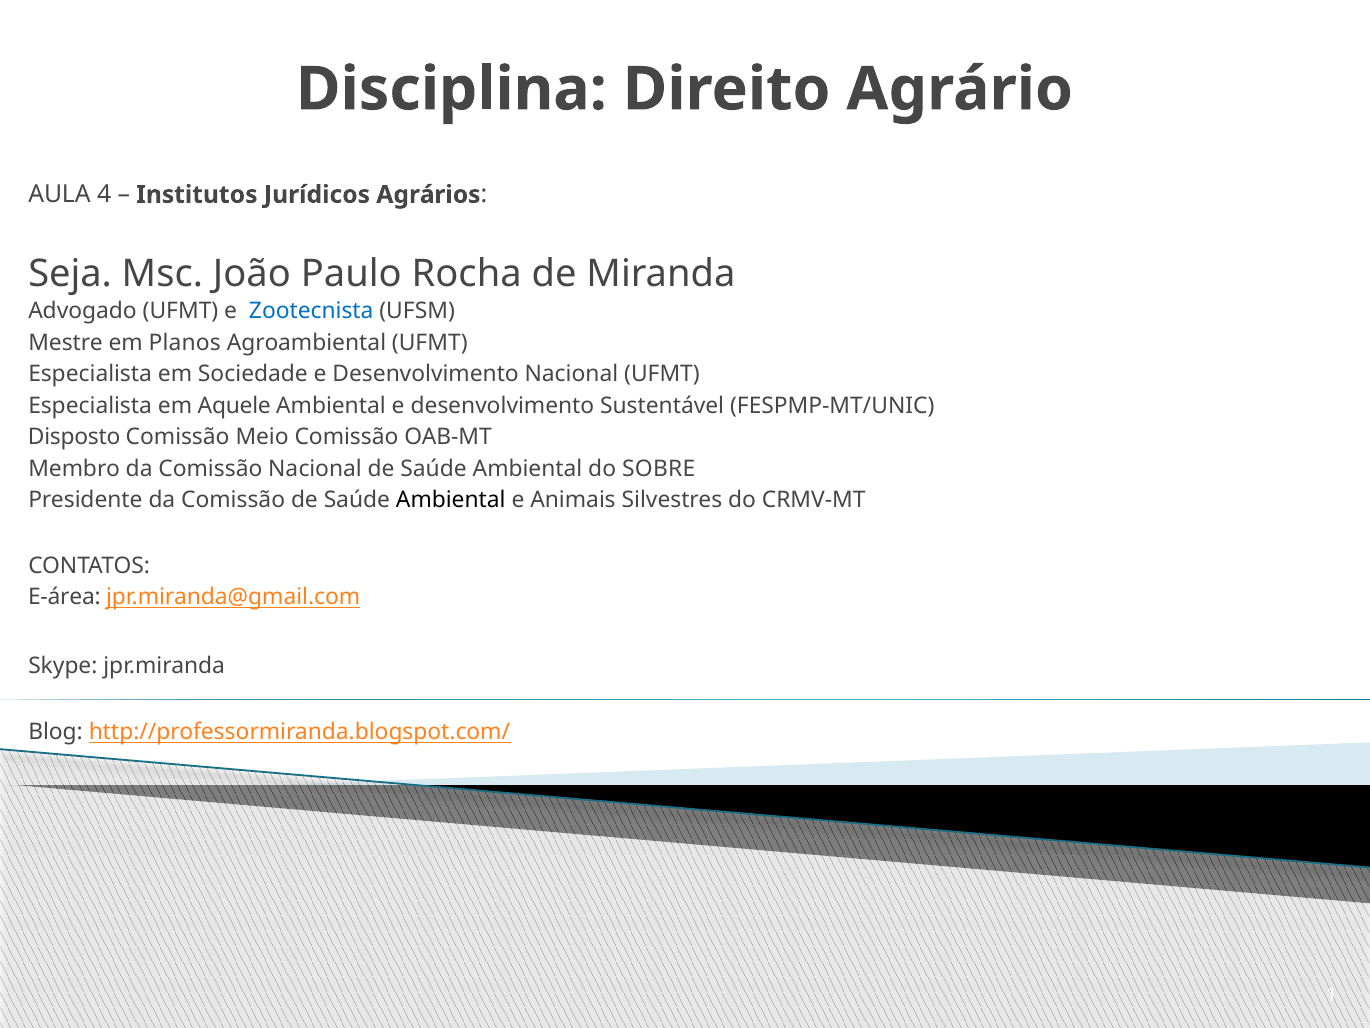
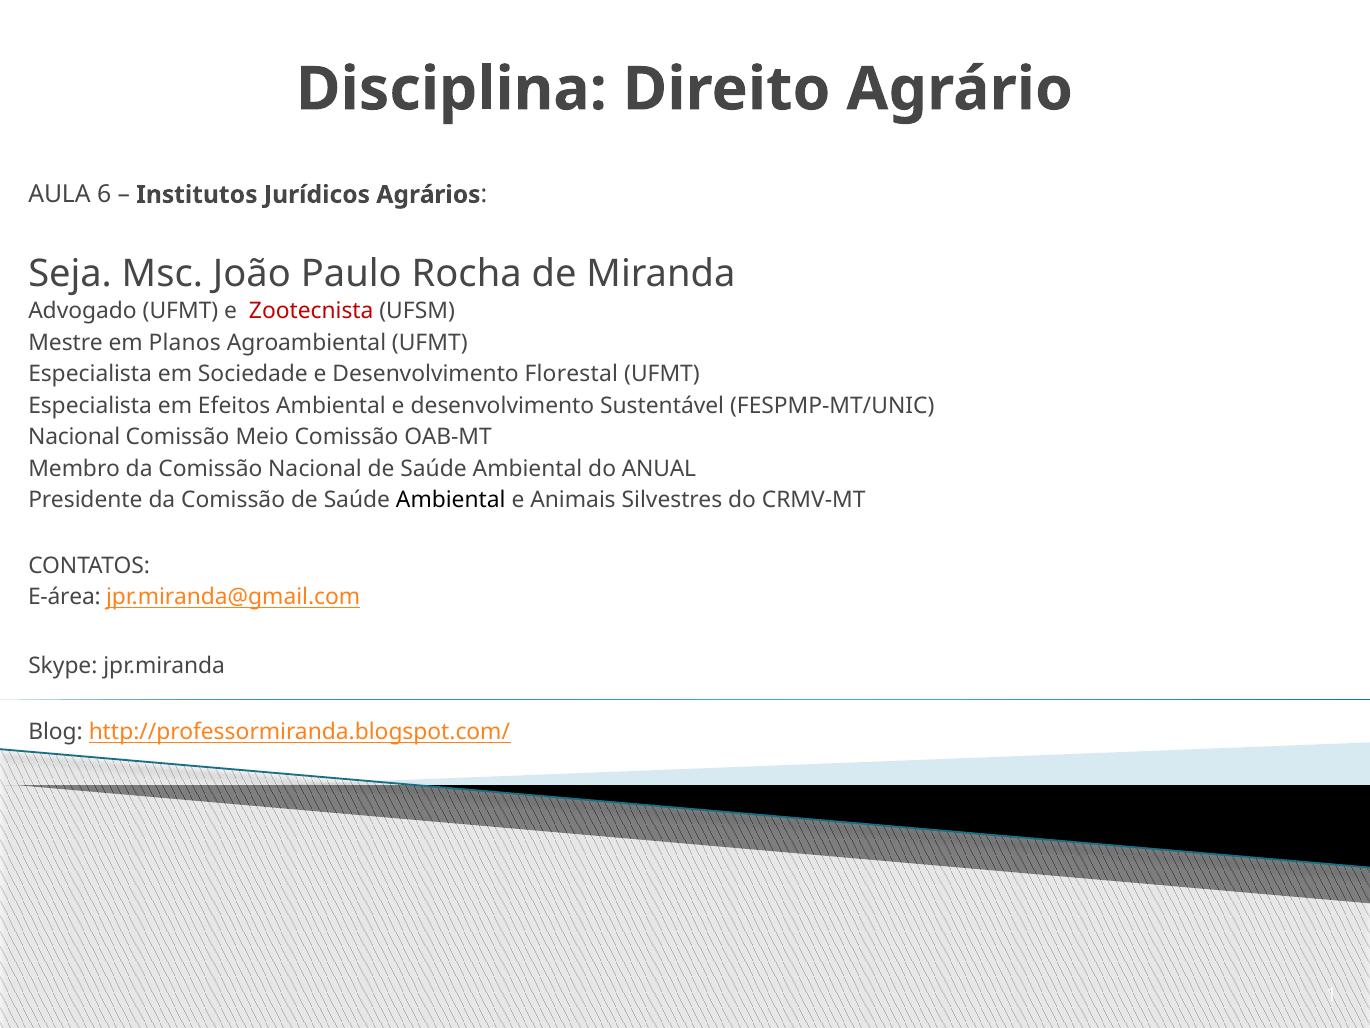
4: 4 -> 6 (104, 195)
Zootecnista colour: blue -> red (311, 311)
Desenvolvimento Nacional: Nacional -> Florestal (571, 374)
Aquele: Aquele -> Efeitos (234, 406)
Disposto: Disposto -> Nacional (74, 437)
SOBRE: SOBRE -> ANUAL (659, 468)
